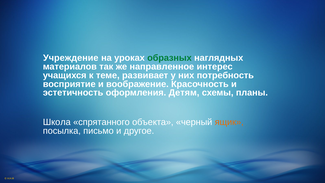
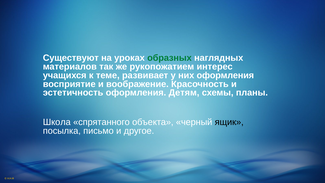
Учреждение: Учреждение -> Существуют (71, 58)
направленное: направленное -> рукопожатием (162, 67)
них потребность: потребность -> оформления (225, 75)
ящик colour: orange -> black (229, 122)
